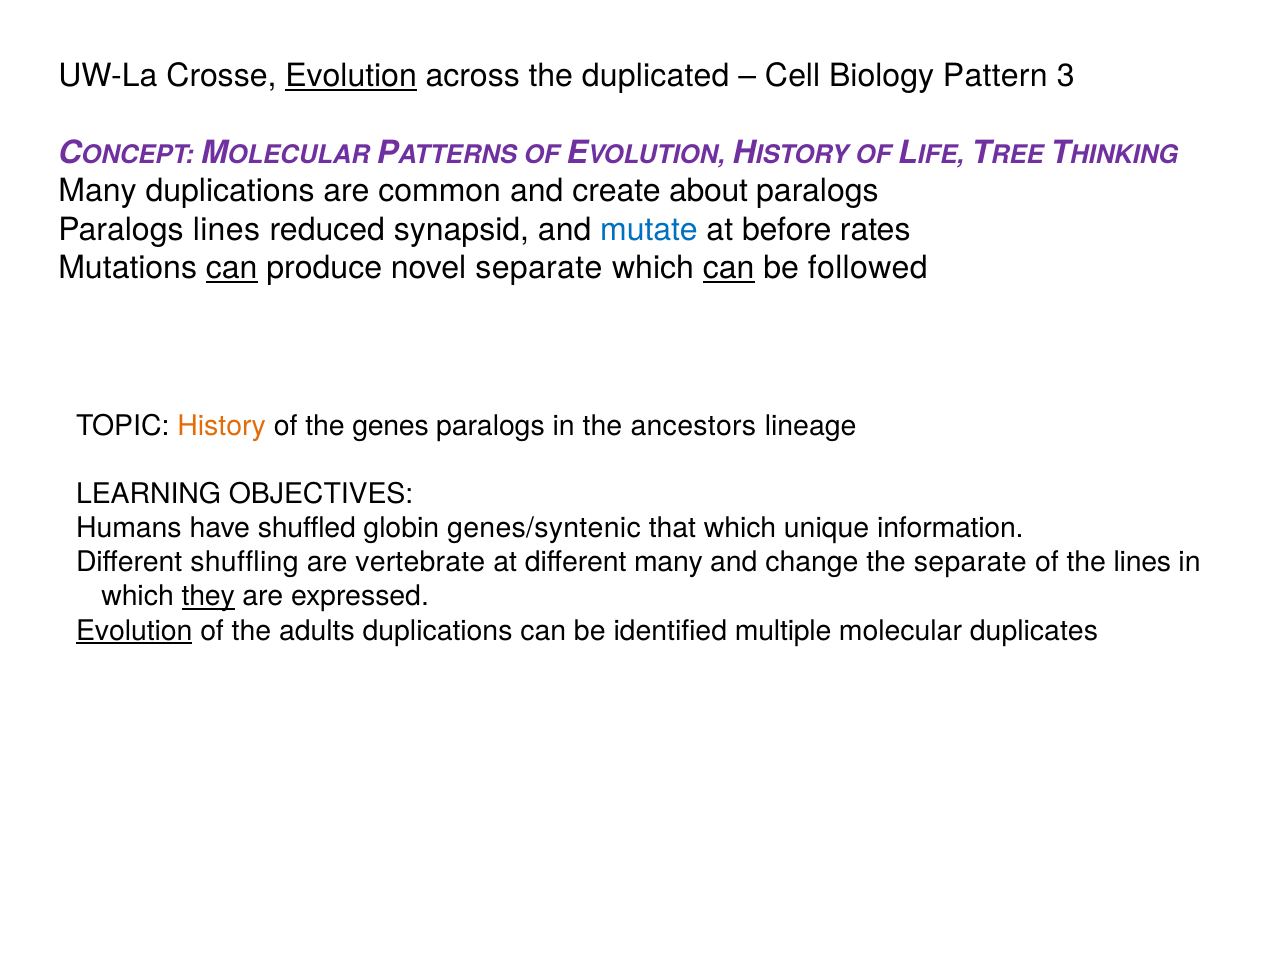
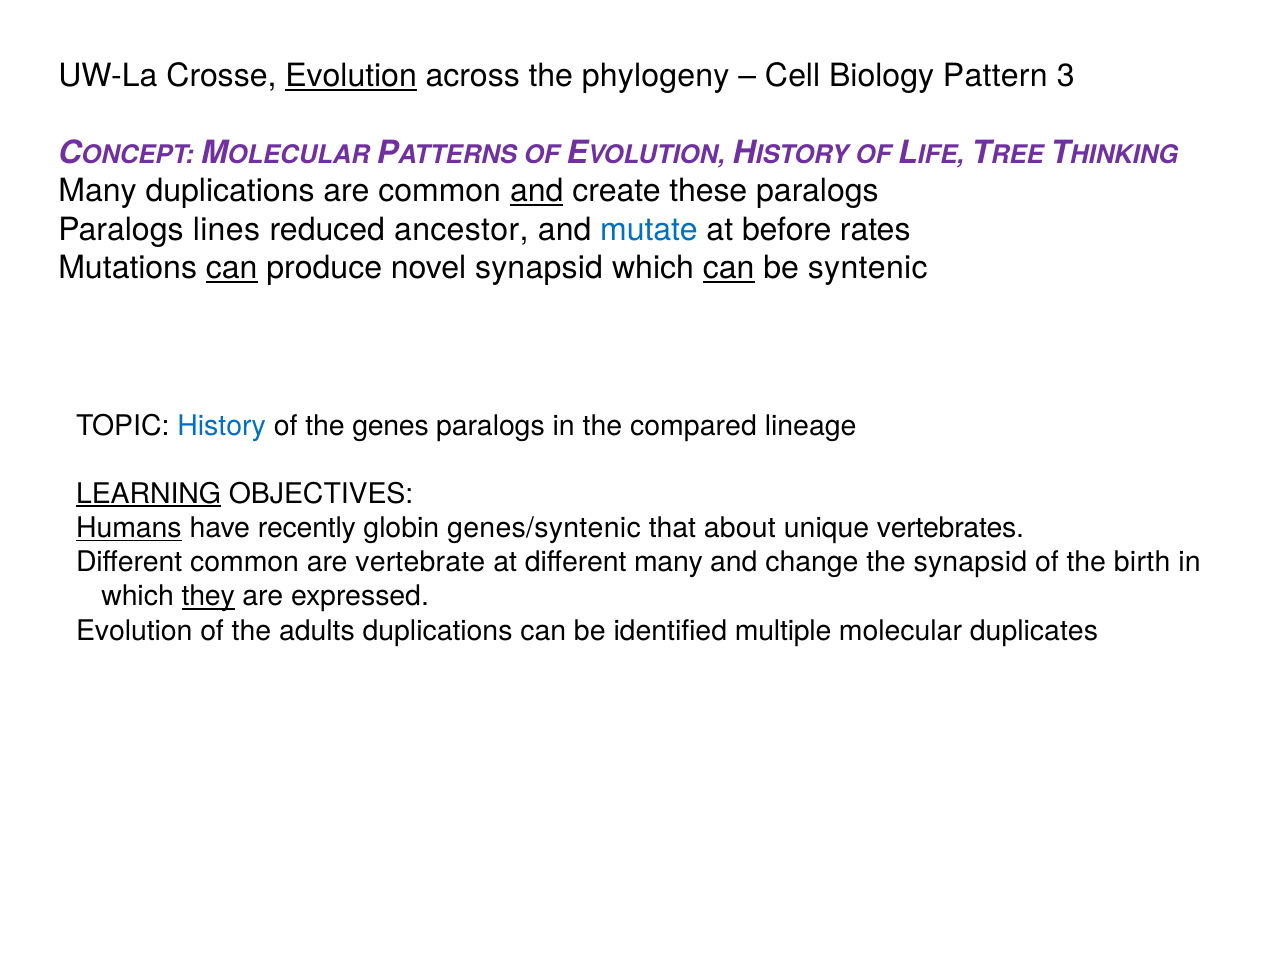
duplicated: duplicated -> phylogeny (656, 76)
and underline: none -> present (537, 191)
about: about -> these (708, 191)
synapsid: synapsid -> ancestor (461, 230)
novel separate: separate -> synapsid (539, 268)
followed: followed -> syntenic (868, 268)
History colour: orange -> blue (222, 426)
ancestors: ancestors -> compared (693, 426)
LEARNING underline: none -> present (149, 494)
Humans underline: none -> present (129, 528)
shuffled: shuffled -> recently (307, 528)
that which: which -> about (740, 528)
information: information -> vertebrates (950, 528)
Different shuffling: shuffling -> common (245, 563)
the separate: separate -> synapsid (970, 563)
the lines: lines -> birth (1142, 563)
Evolution underline: present -> none (134, 631)
